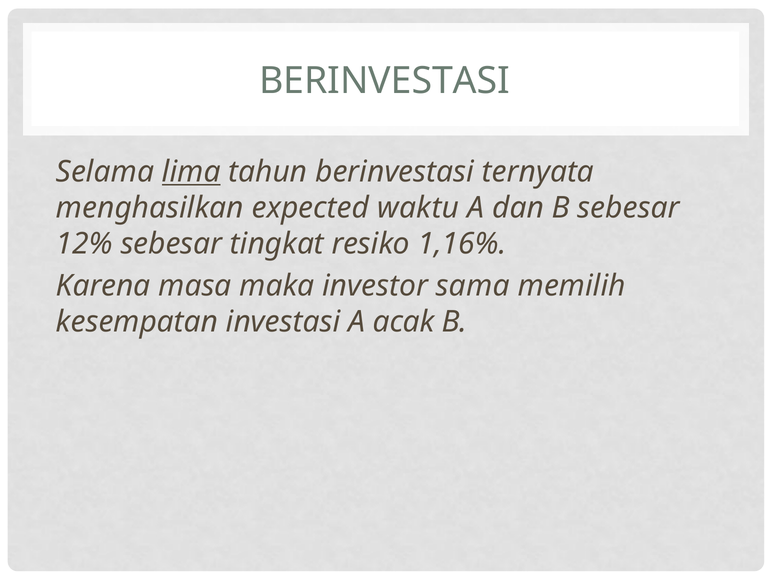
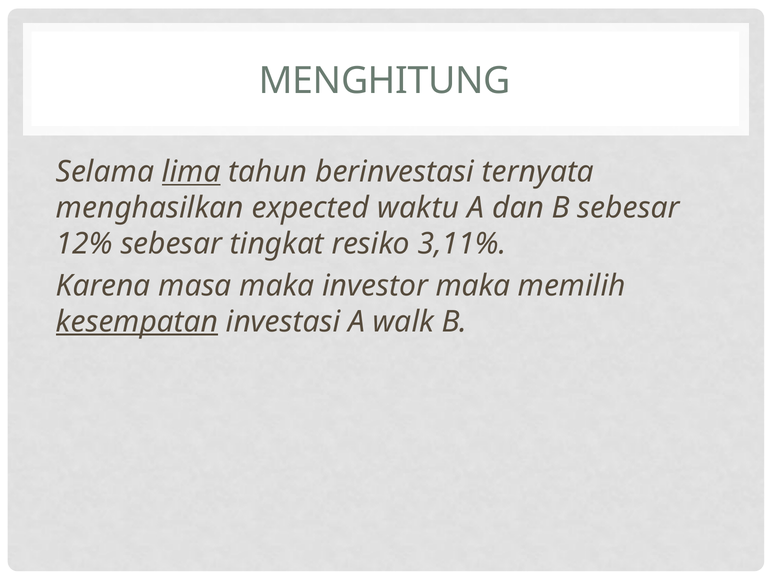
BERINVESTASI: BERINVESTASI -> MENGHITUNG (385, 81)
1,16%: 1,16% -> 3,11% (462, 244)
investor sama: sama -> maka (473, 286)
kesempatan underline: none -> present (137, 322)
acak: acak -> walk (403, 322)
